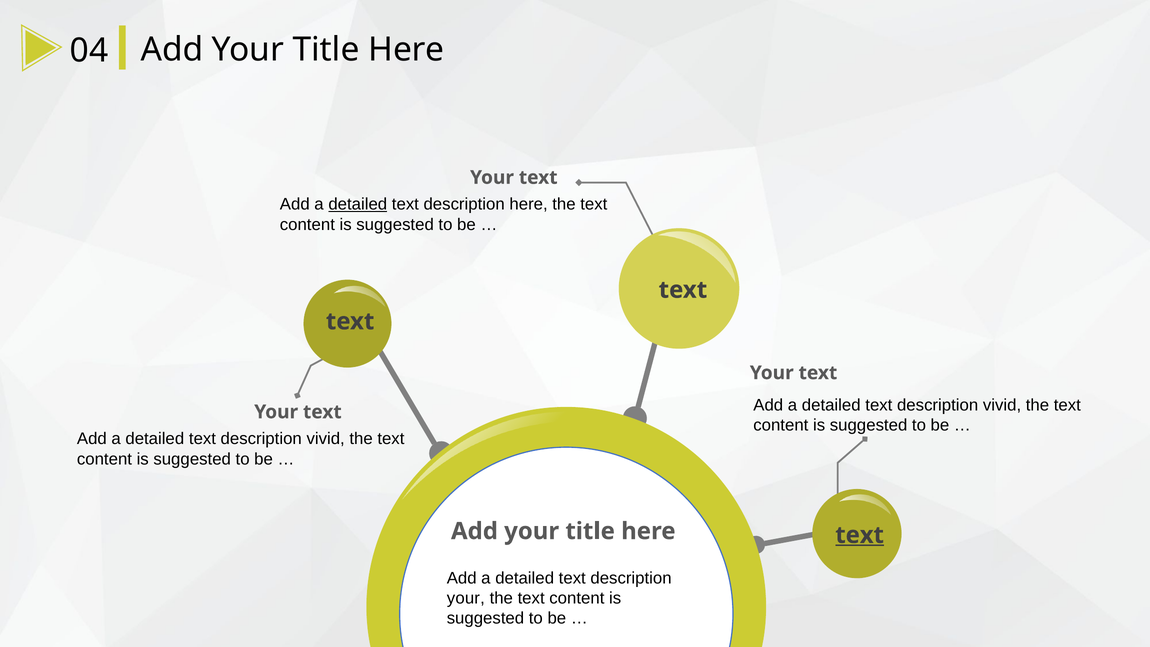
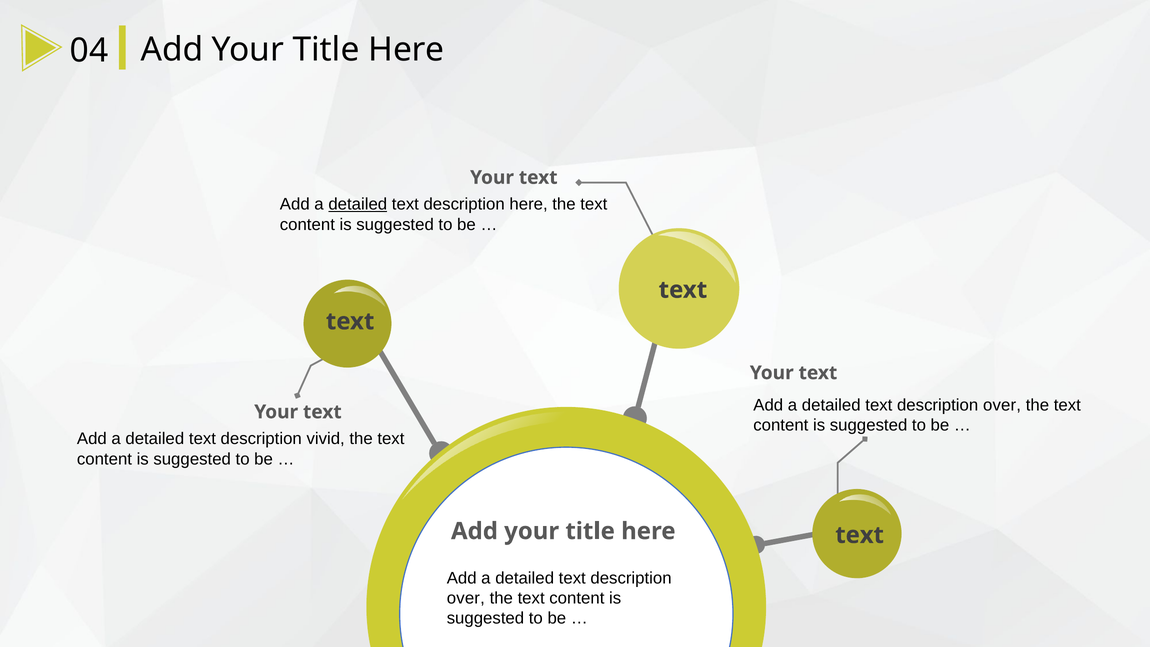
vivid: vivid -> over (1002, 405)
text underline: present -> none (860, 535)
your: your -> over (466, 598)
